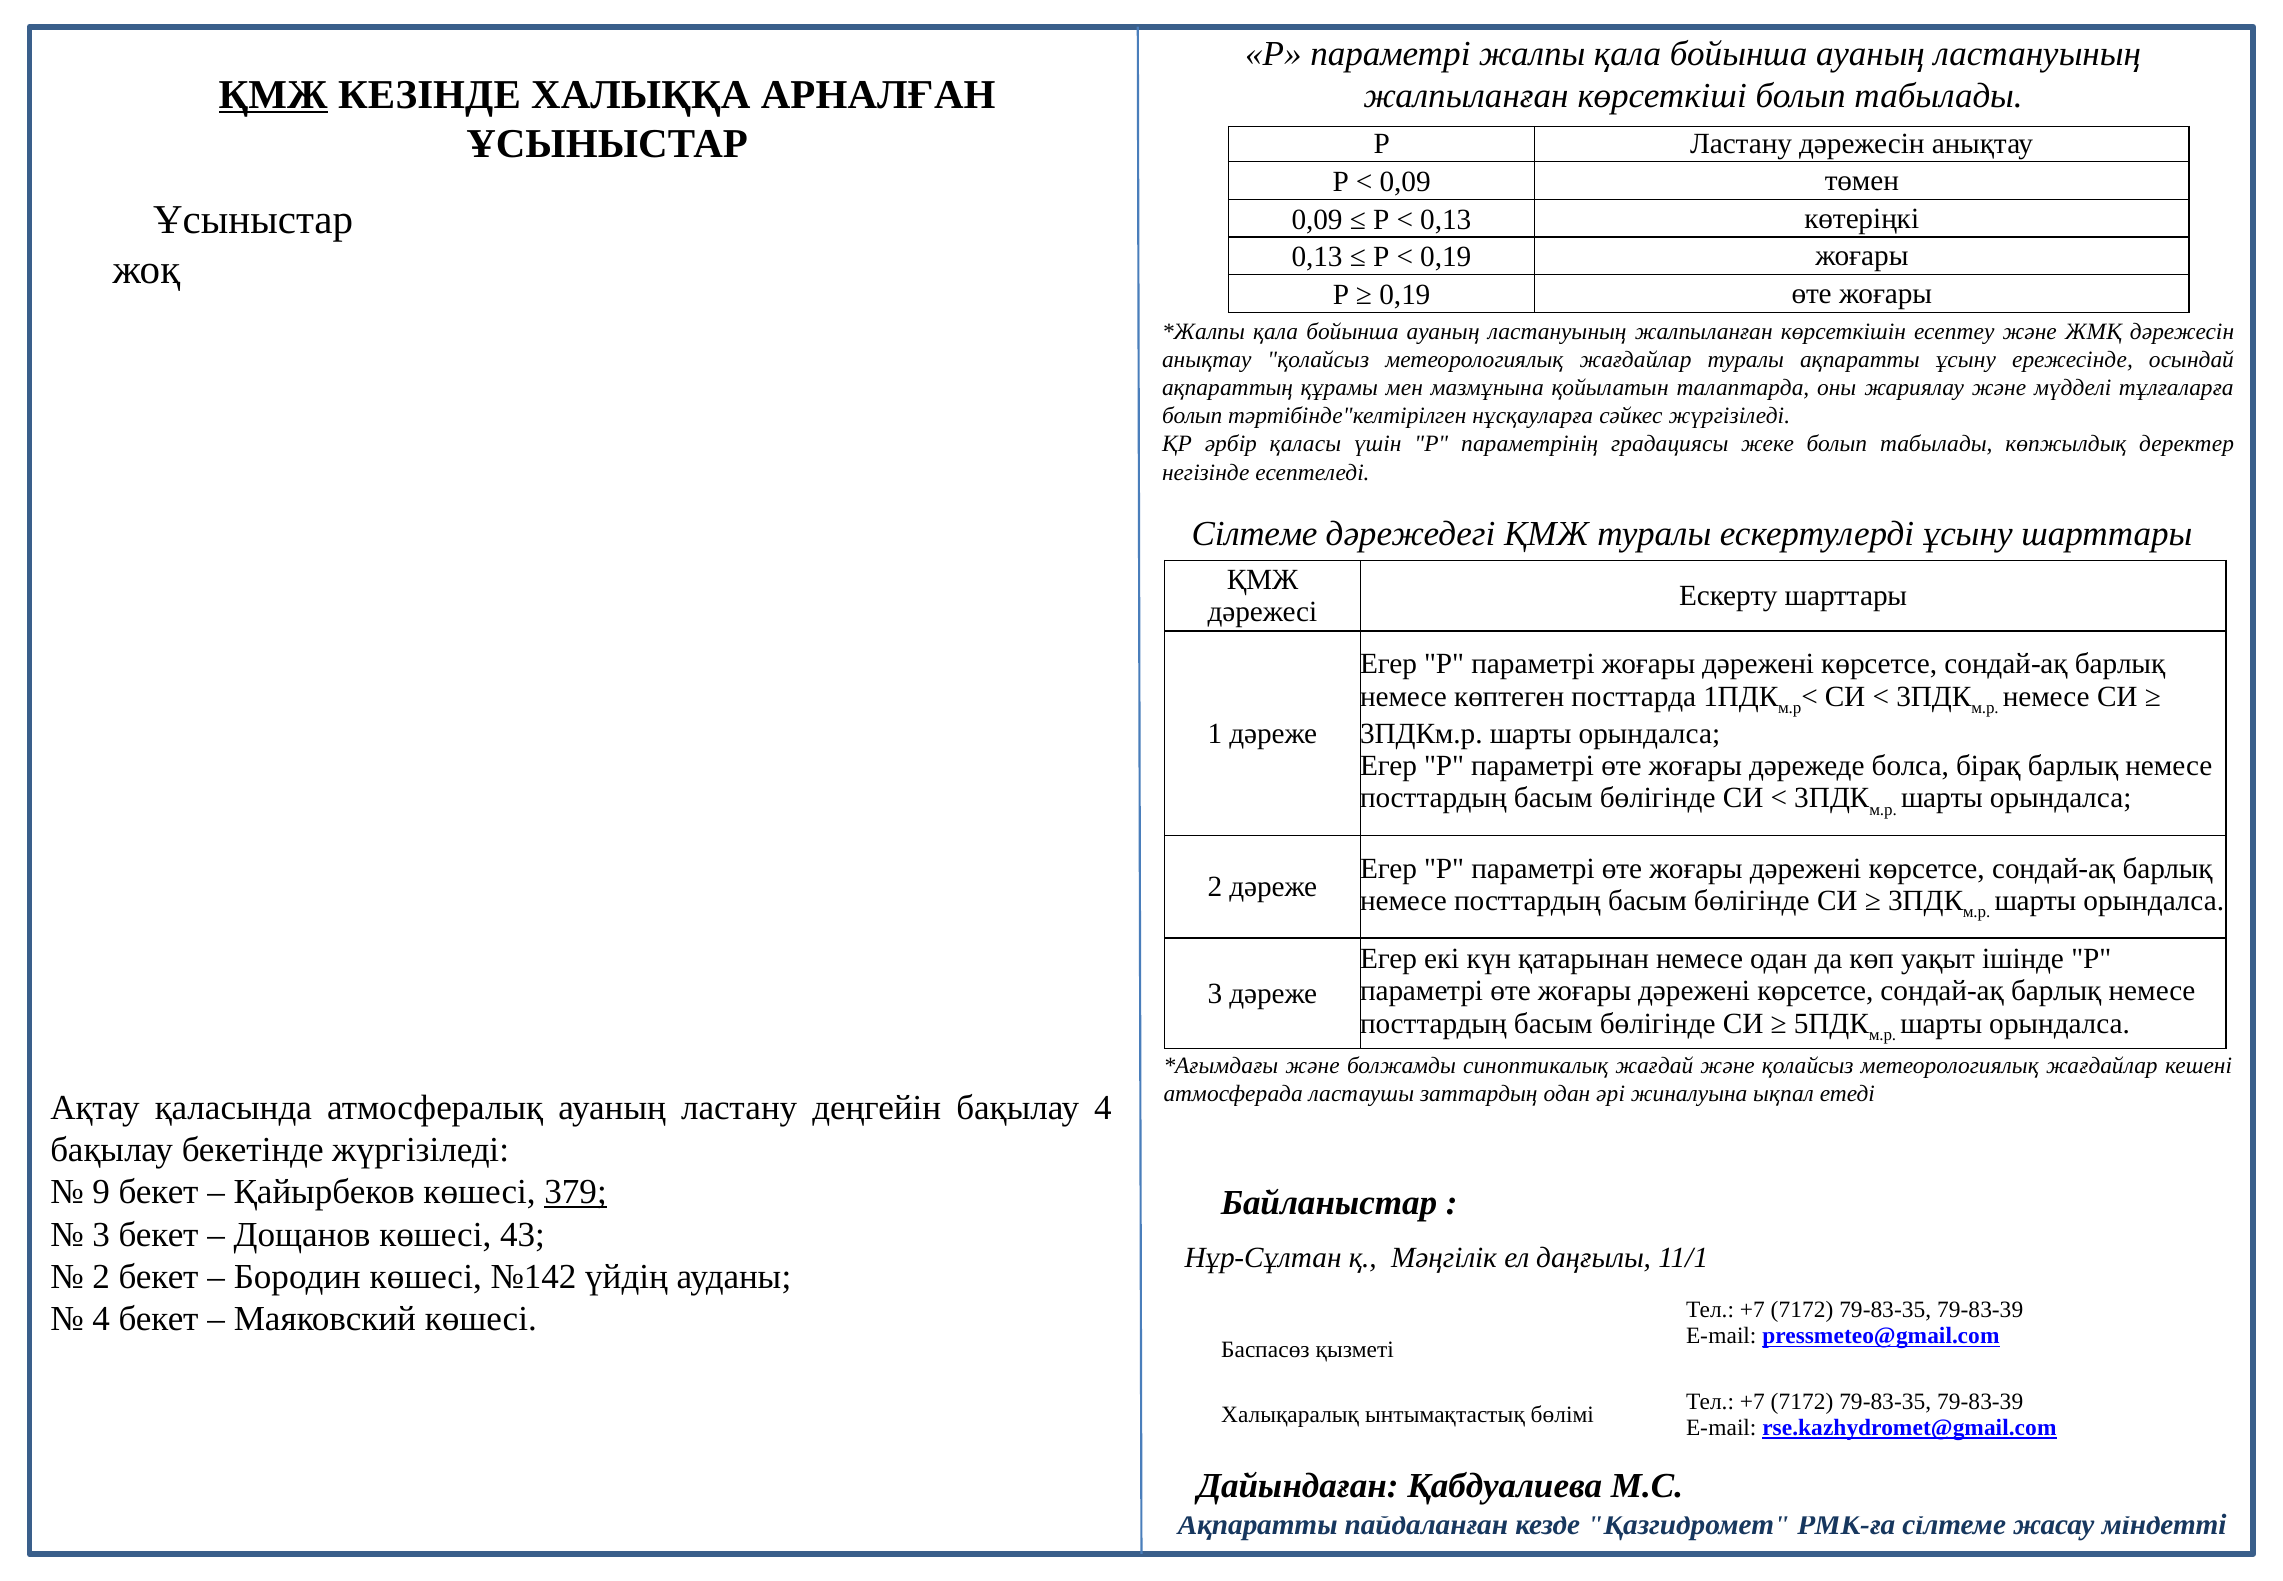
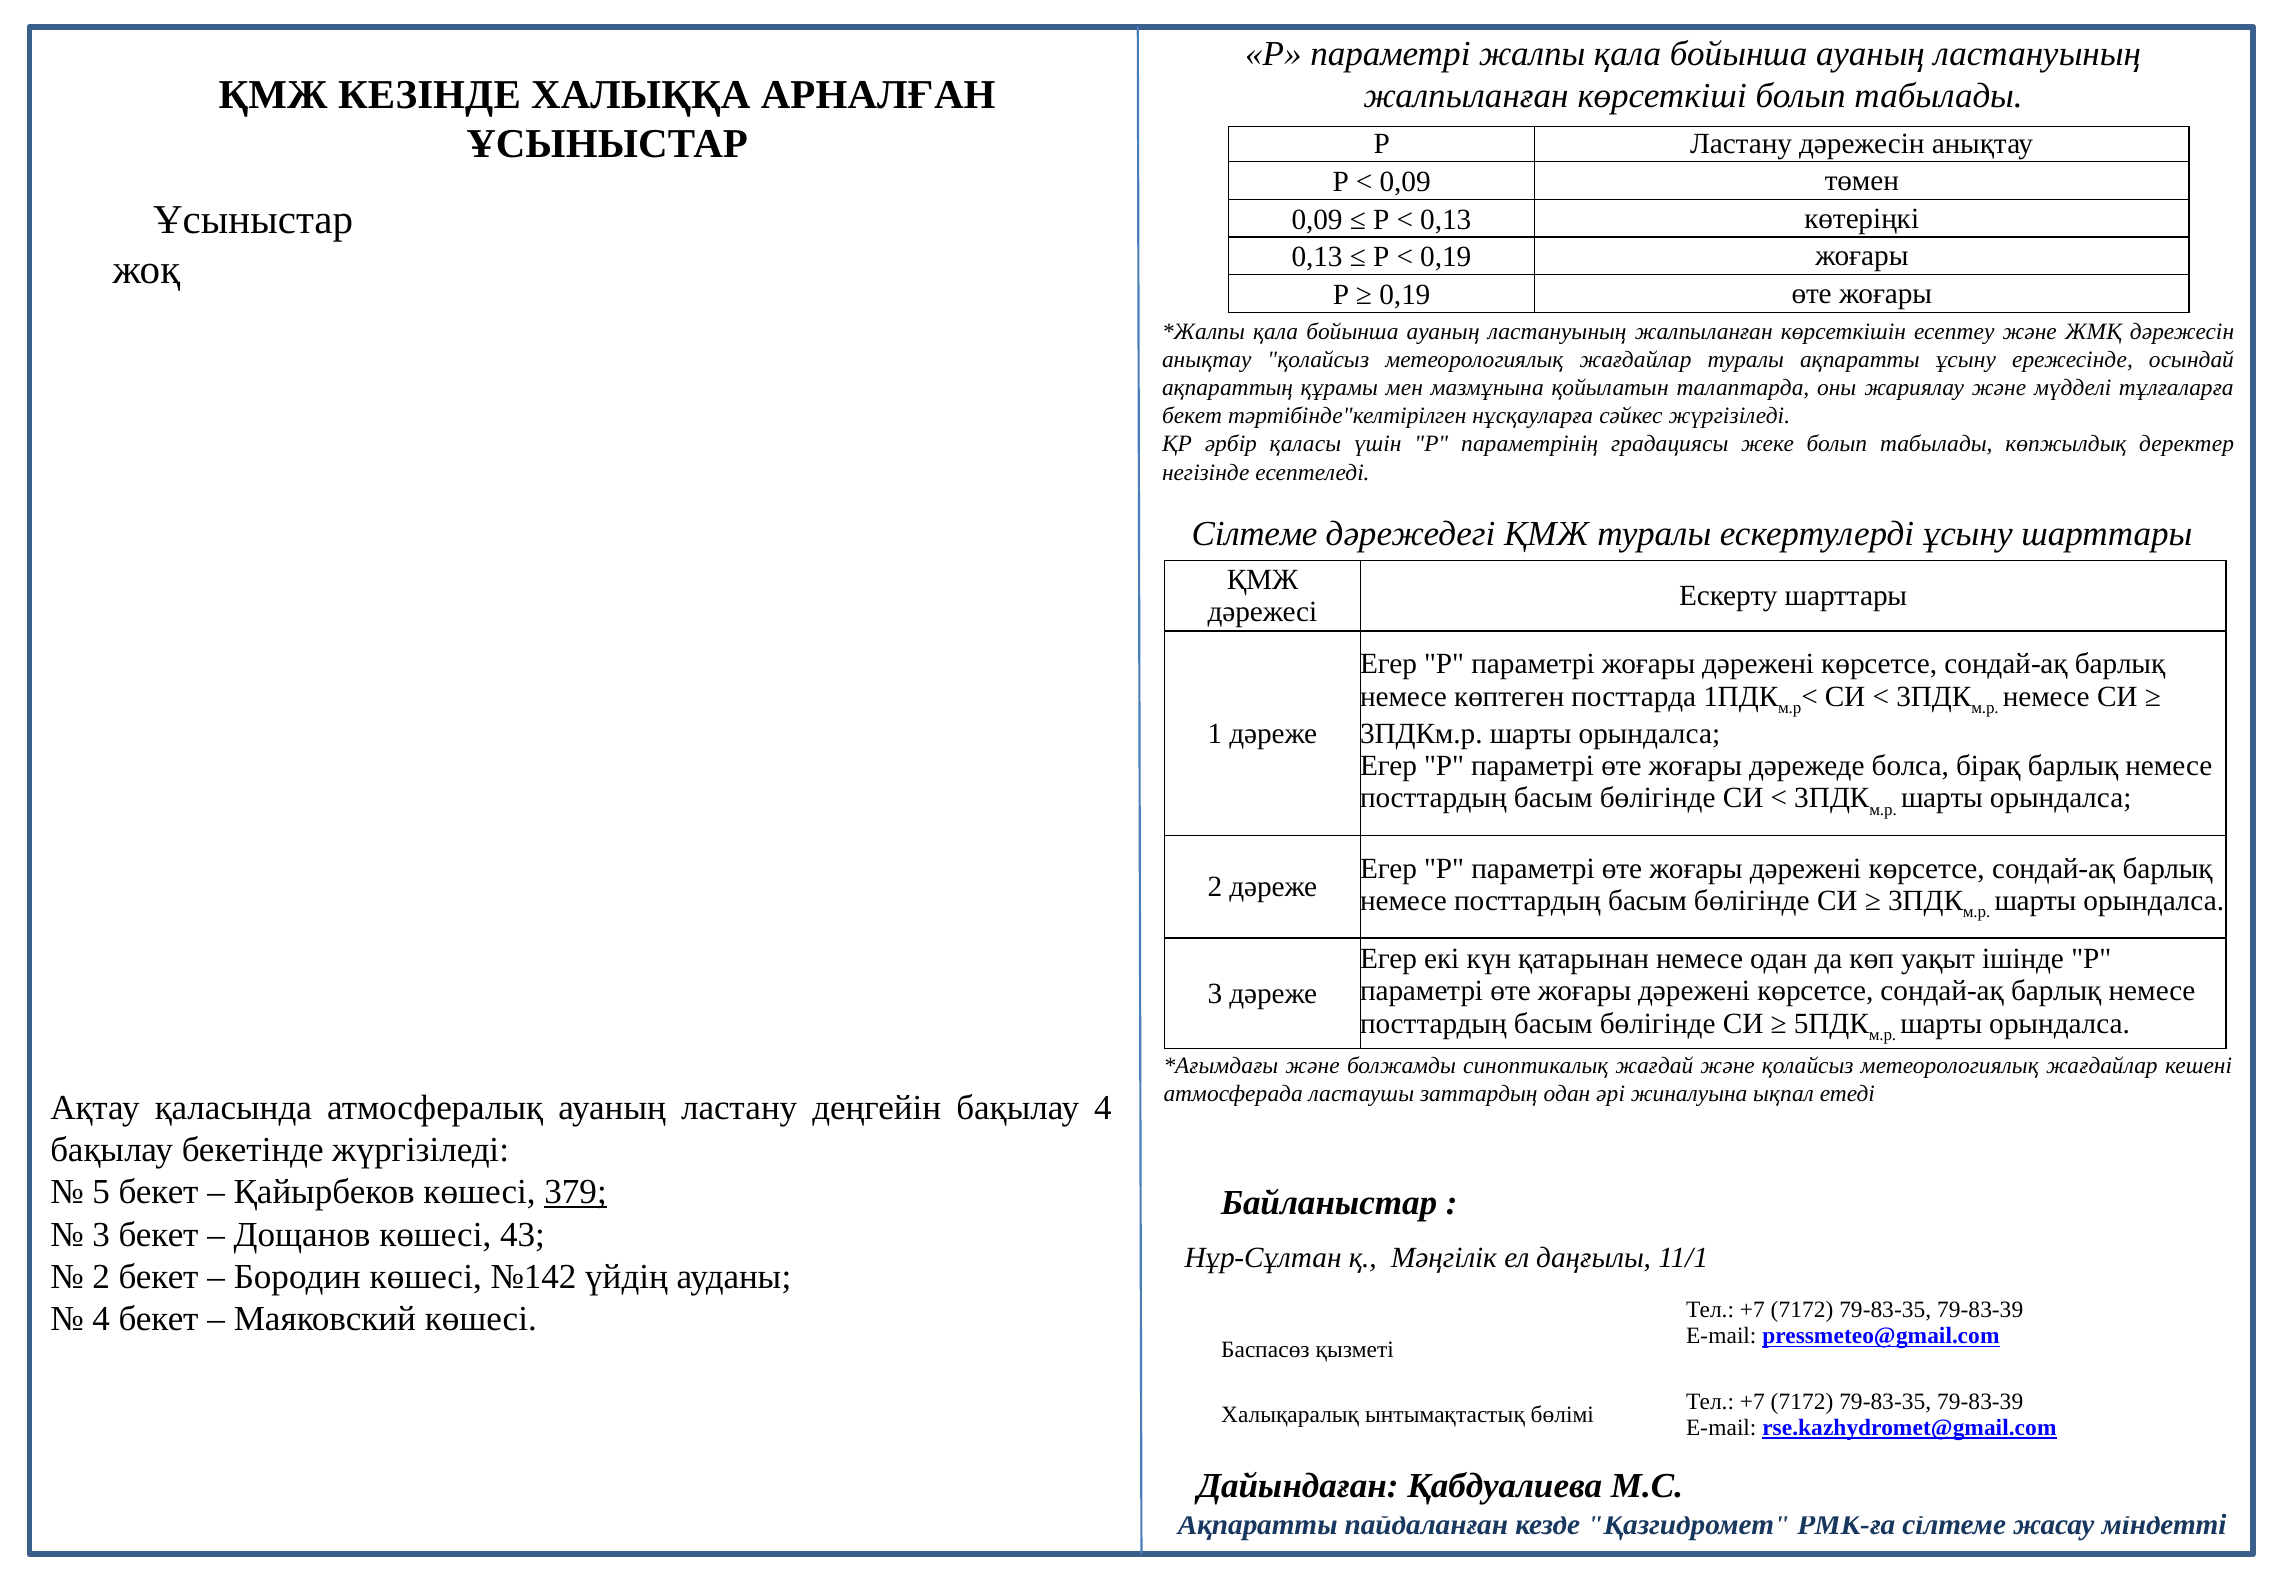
ҚМЖ underline: present -> none (273, 94)
болып: болып -> бекет (1192, 416)
9: 9 -> 5 (101, 1192)
